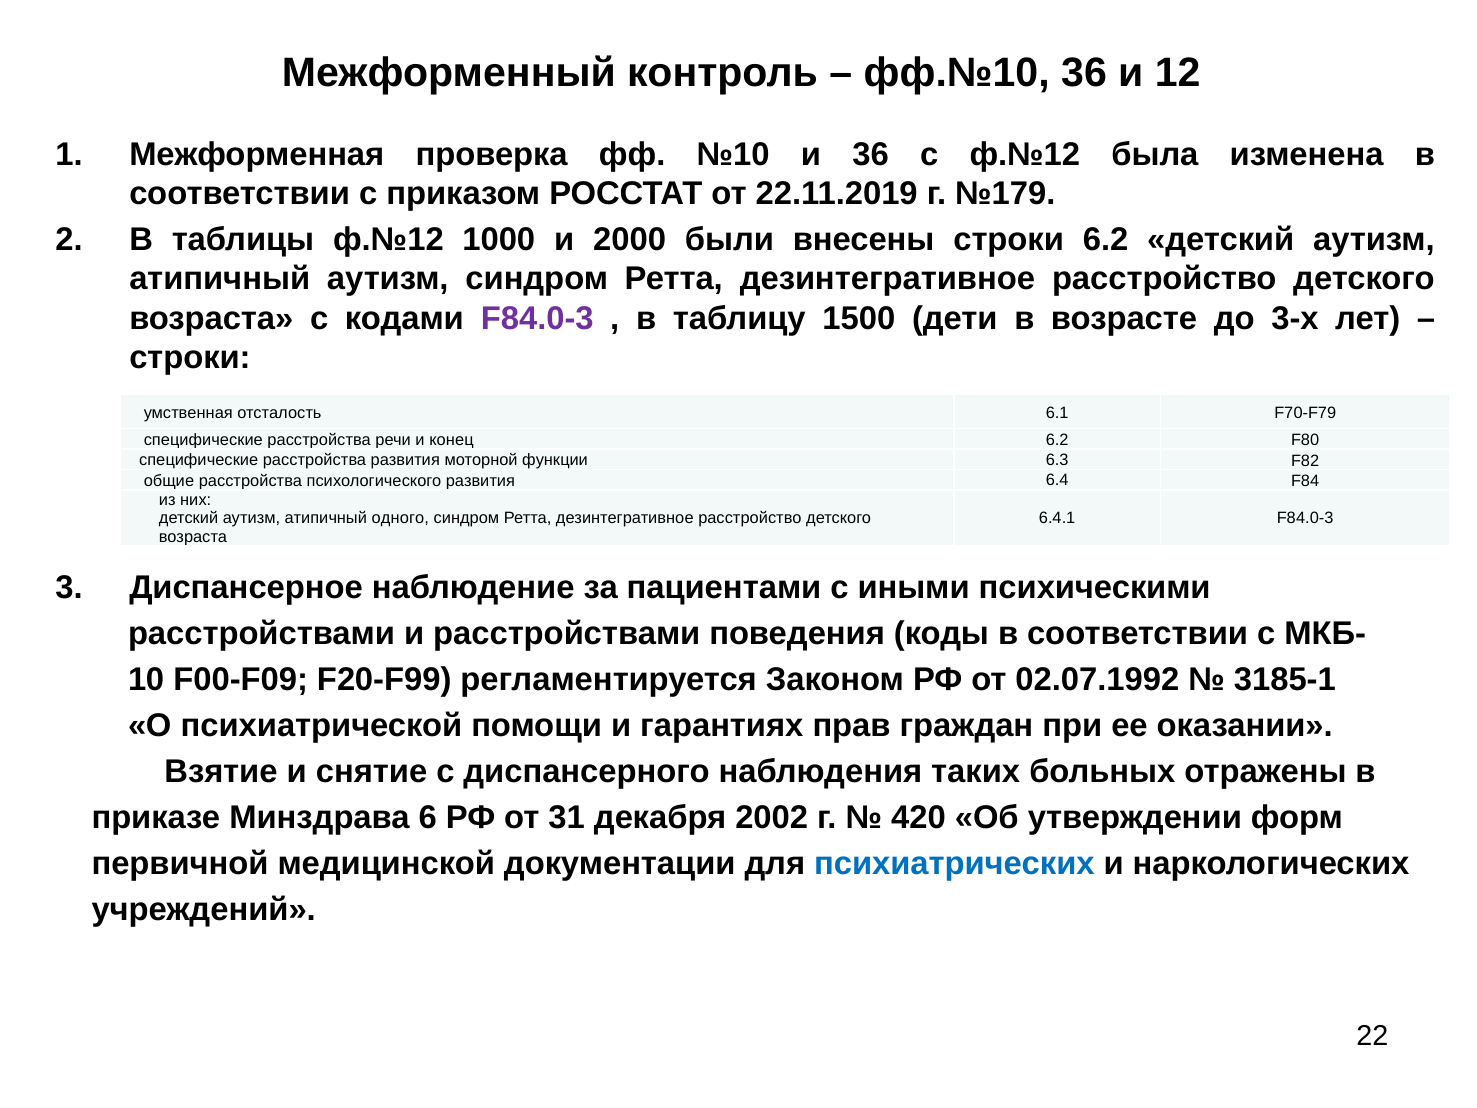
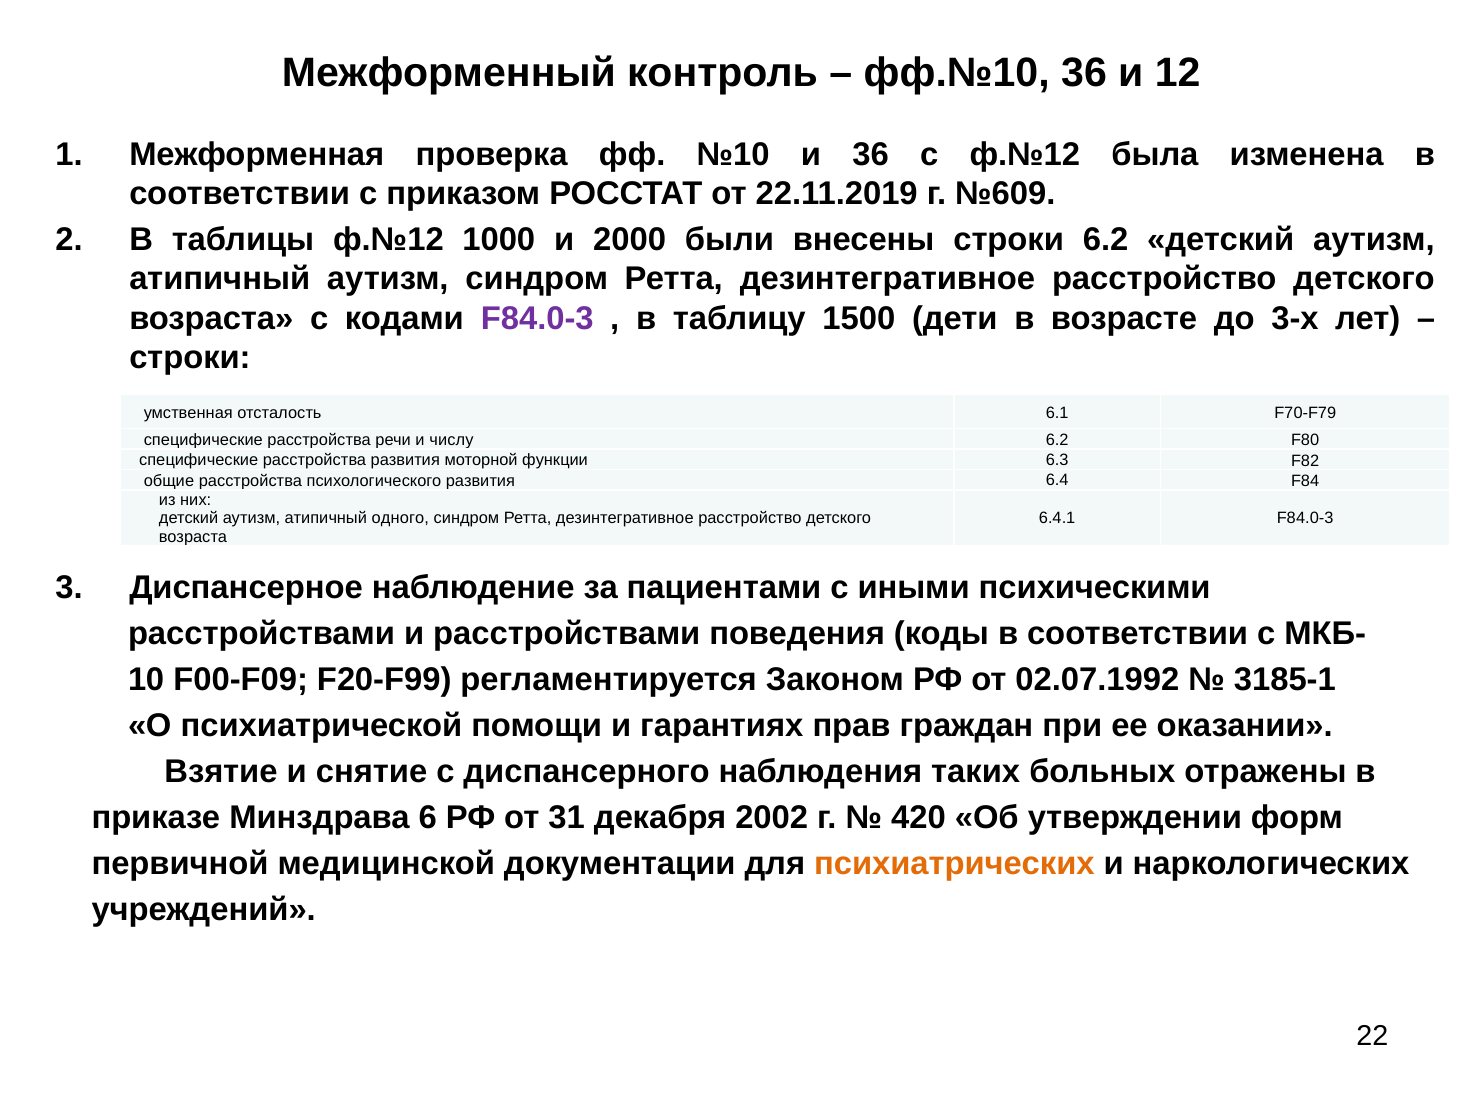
№179: №179 -> №609 (1005, 194)
конец: конец -> числу (452, 440)
психиатрических colour: blue -> orange (954, 863)
